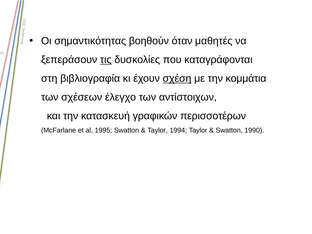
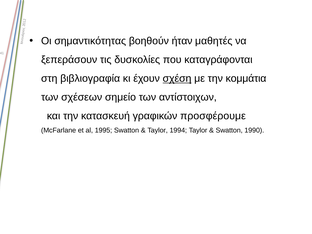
όταν: όταν -> ήταν (182, 41)
τις underline: present -> none (106, 60)
έλεγχο: έλεγχο -> σημείο (120, 97)
περισσοτέρων: περισσοτέρων -> προσφέρουμε (213, 116)
